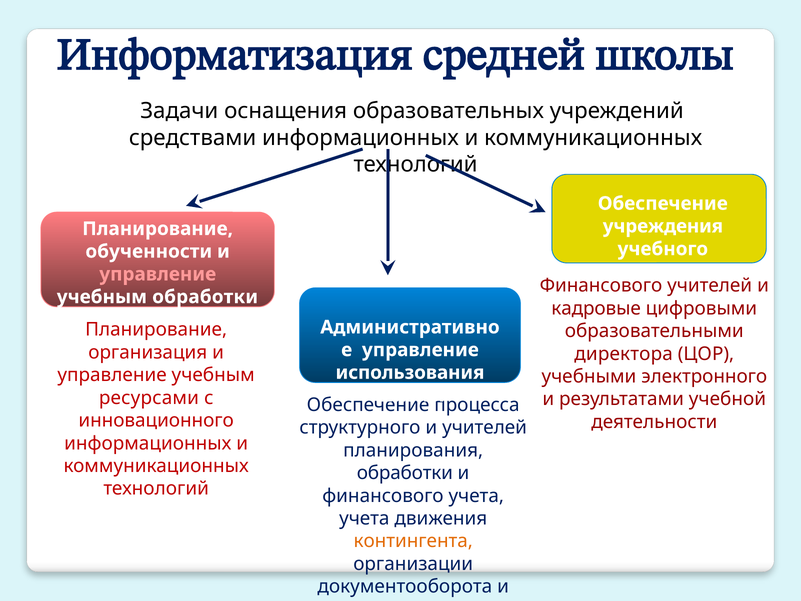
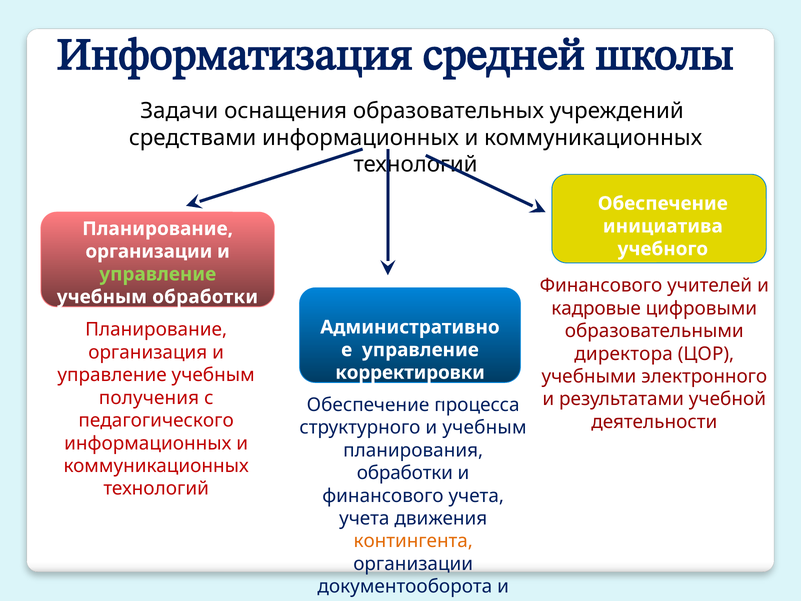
учреждения: учреждения -> инициатива (663, 226)
обученности: обученности -> организации (149, 251)
управление colour: pink -> light green (158, 274)
использования: использования -> корректировки (410, 372)
ресурсами: ресурсами -> получения (149, 398)
инновационного: инновационного -> педагогического (156, 420)
и учителей: учителей -> учебным (484, 427)
